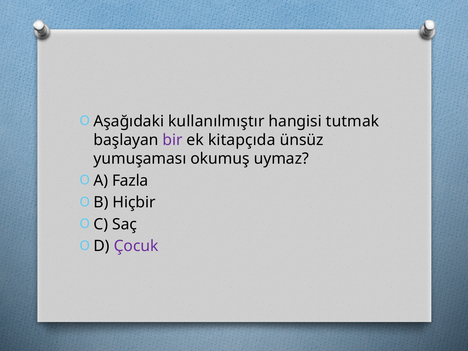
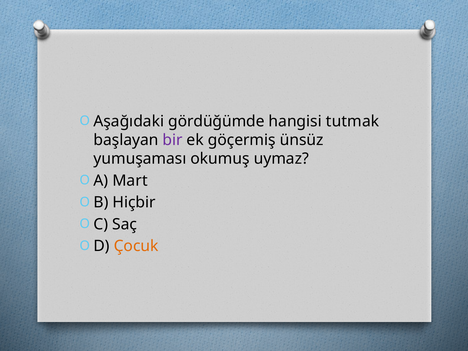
kullanılmıştır: kullanılmıştır -> gördüğümde (216, 121)
kitapçıda: kitapçıda -> göçermiş (242, 140)
Fazla: Fazla -> Mart (130, 181)
Çocuk colour: purple -> orange (136, 246)
